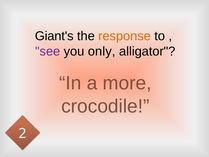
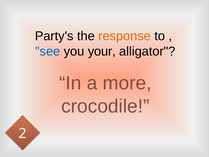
Giant's: Giant's -> Party's (54, 36)
see colour: purple -> blue (48, 51)
only: only -> your (102, 51)
